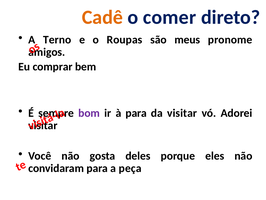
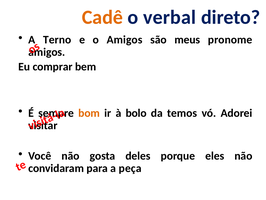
comer: comer -> verbal (170, 17)
o Roupas: Roupas -> Amigos (125, 40)
bom colour: purple -> orange (89, 113)
à para: para -> bolo (136, 113)
da visitar: visitar -> temos (182, 113)
